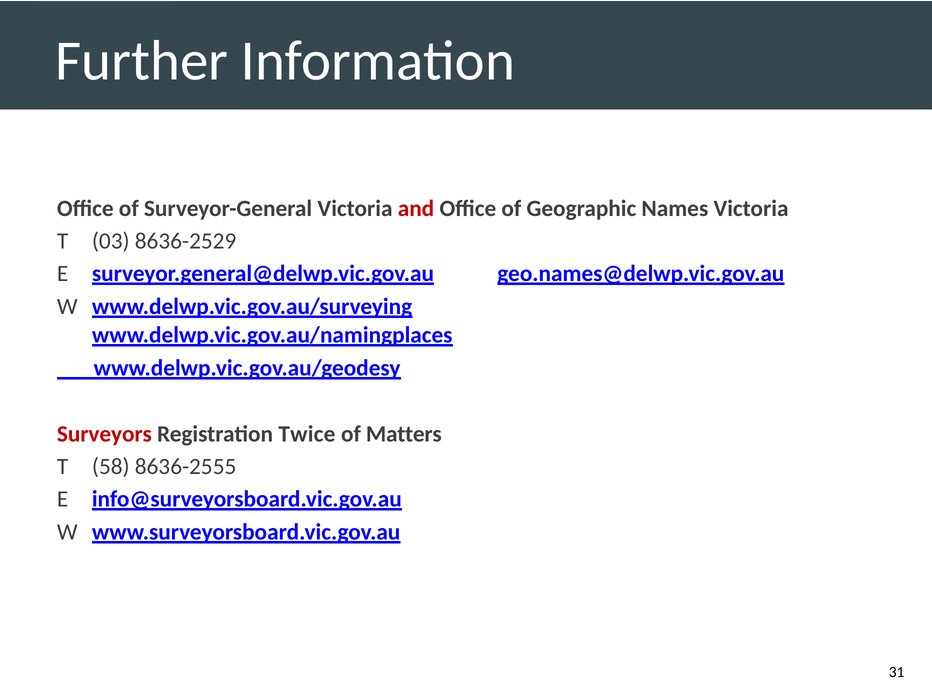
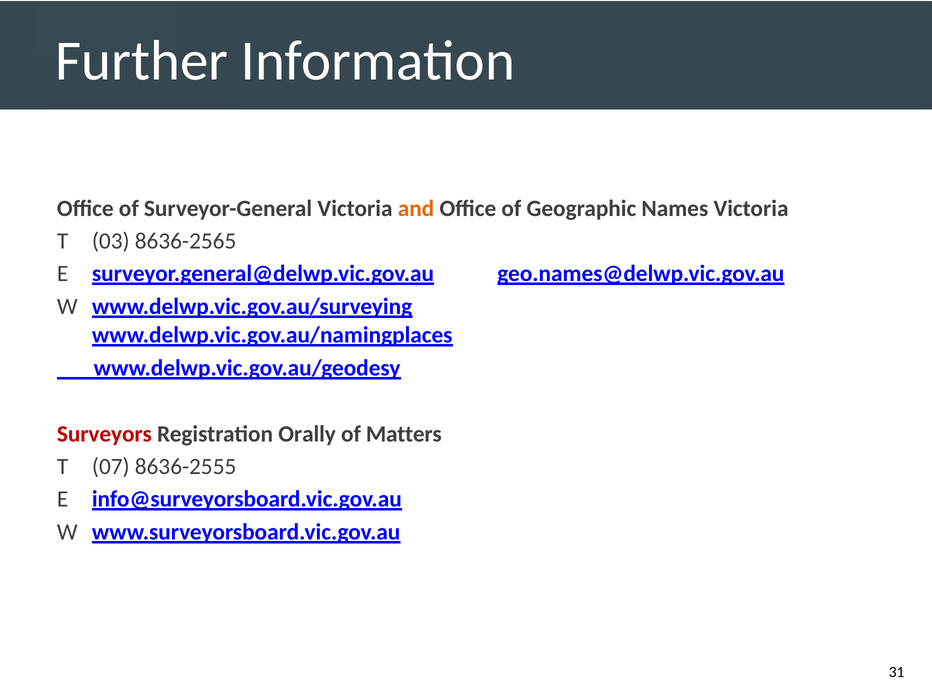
and colour: red -> orange (416, 208)
8636-2529: 8636-2529 -> 8636-2565 (186, 241)
Twice: Twice -> Orally (307, 434)
58: 58 -> 07 (111, 467)
